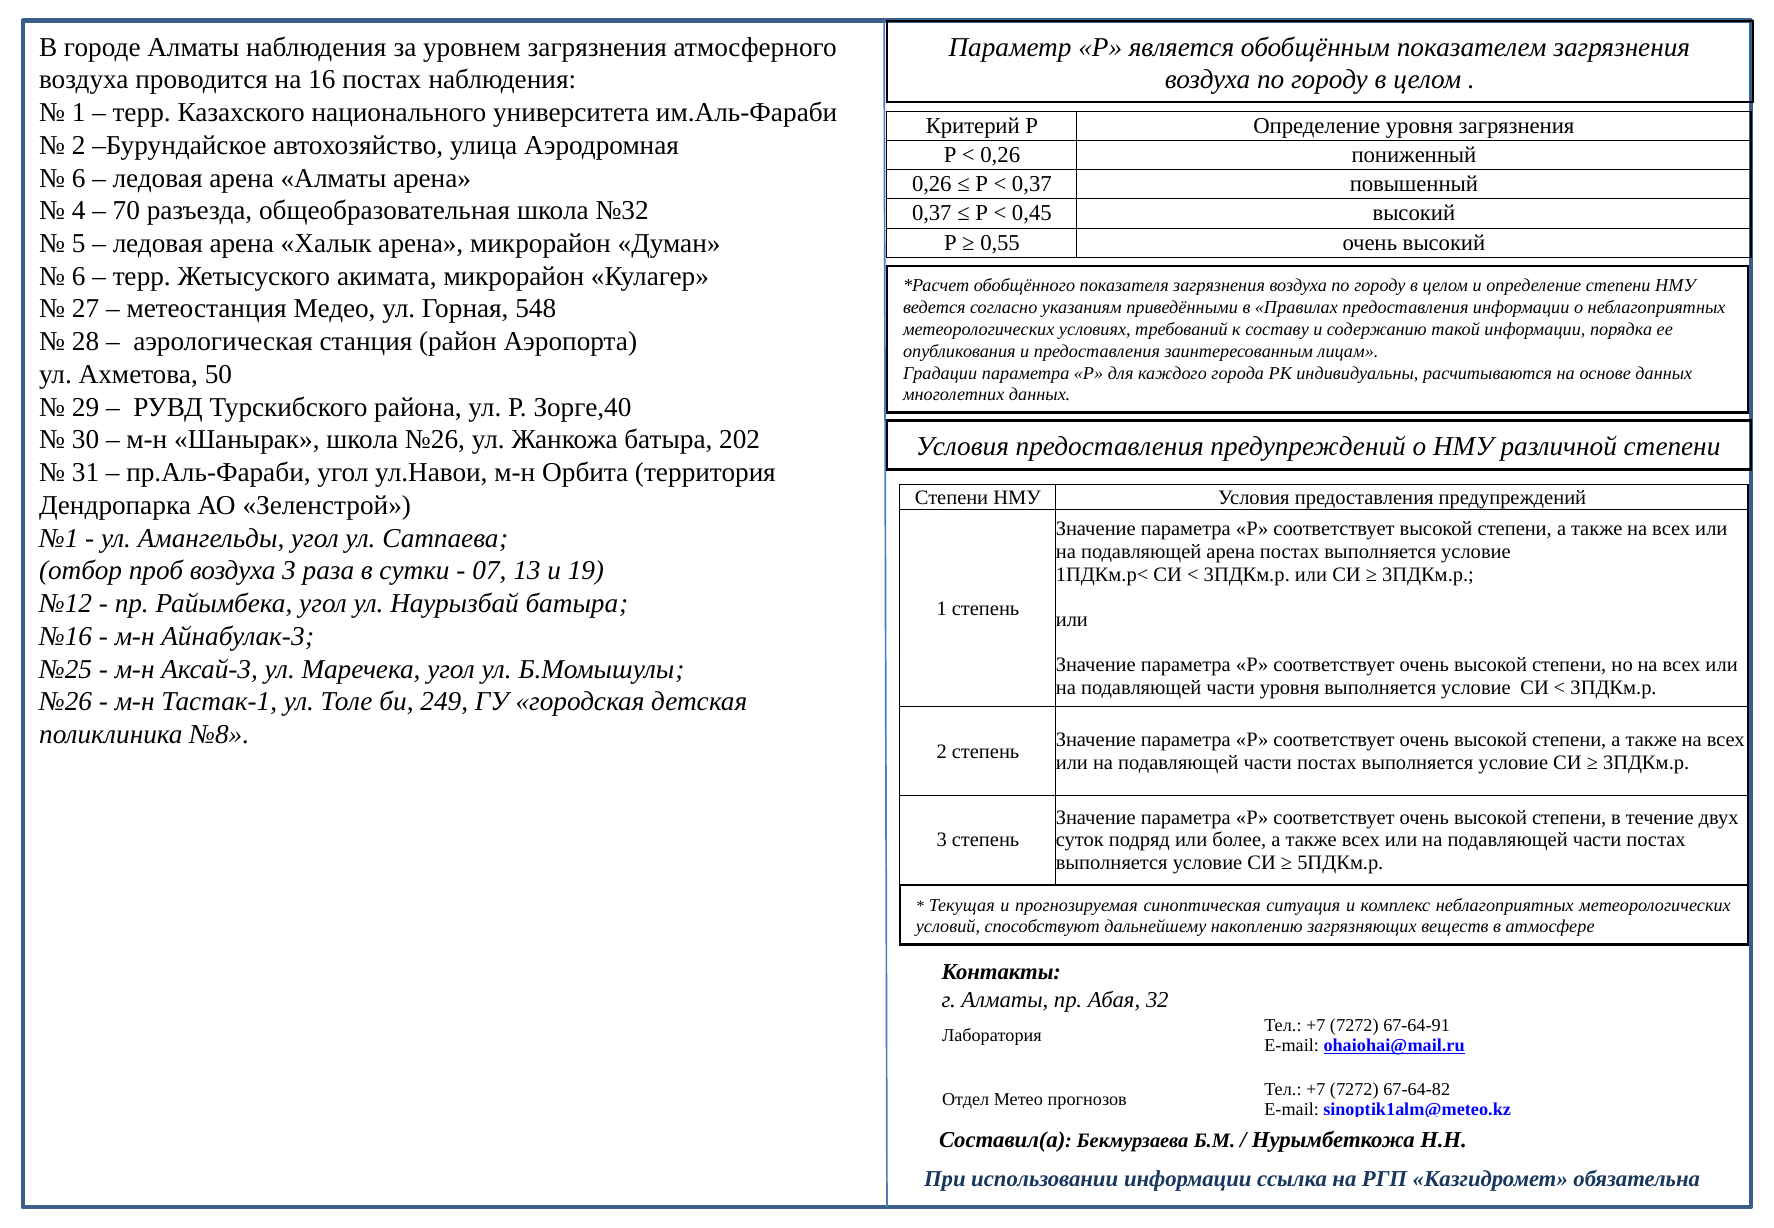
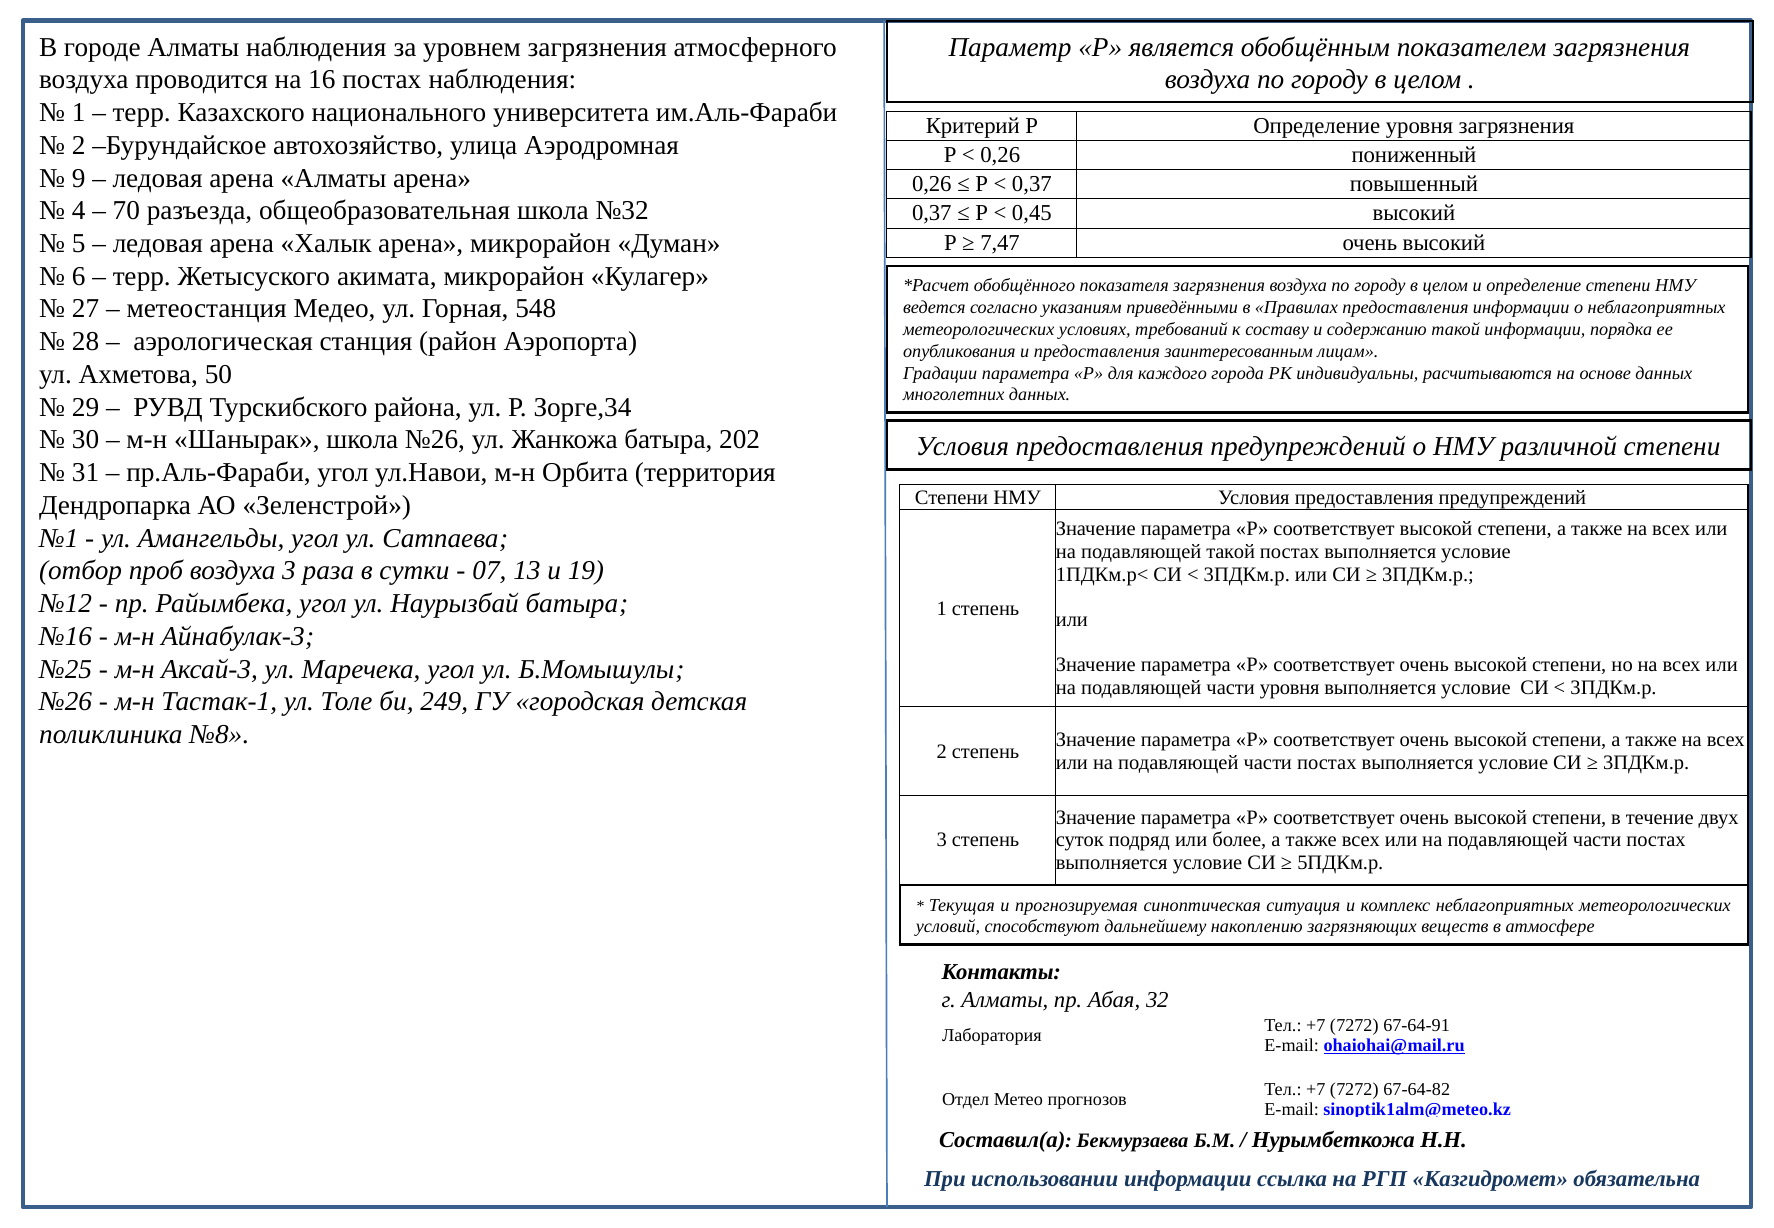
6: 6 -> 9 (79, 178)
0,55: 0,55 -> 7,47 (1000, 243)
Зорге,40: Зорге,40 -> Зорге,34 (582, 407)
подавляющей арена: арена -> такой (1231, 552)
